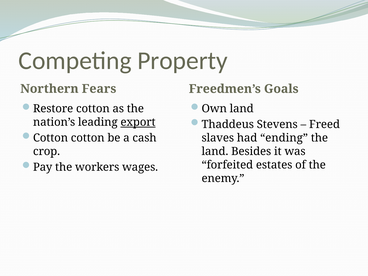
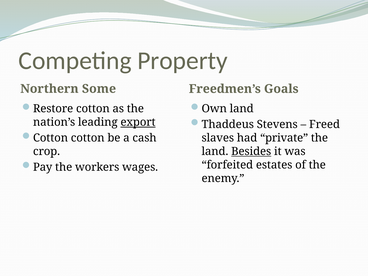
Fears: Fears -> Some (99, 89)
ending: ending -> private (284, 138)
Besides underline: none -> present (251, 151)
